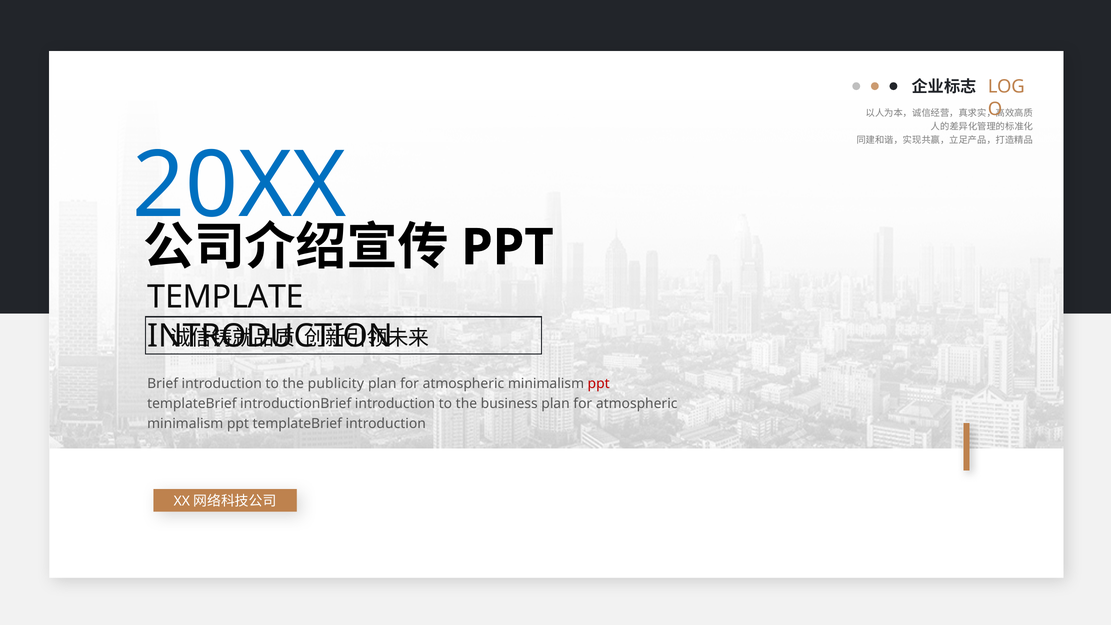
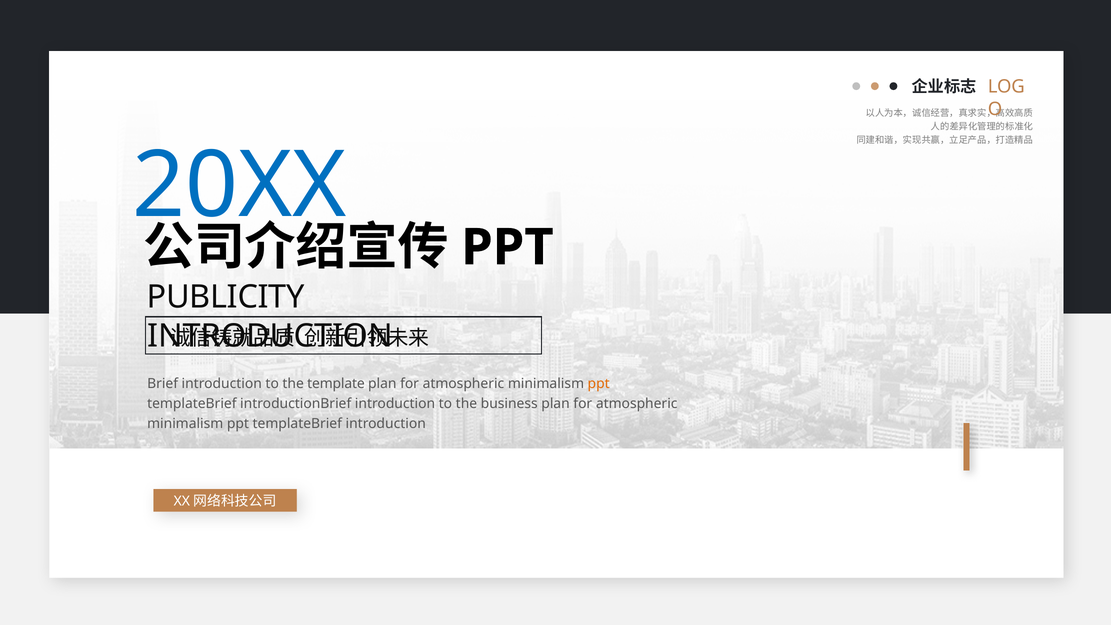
TEMPLATE: TEMPLATE -> PUBLICITY (226, 297)
publicity: publicity -> template (336, 384)
ppt colour: red -> orange (599, 384)
